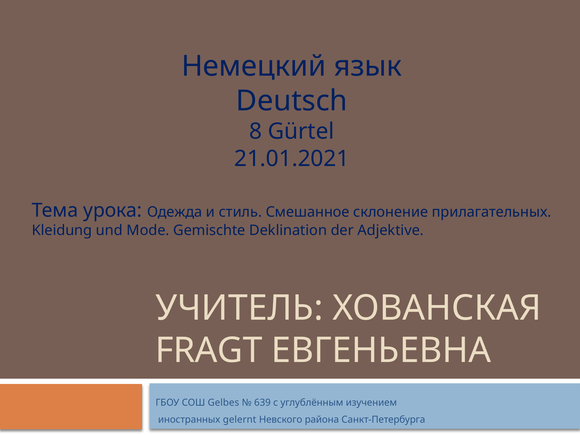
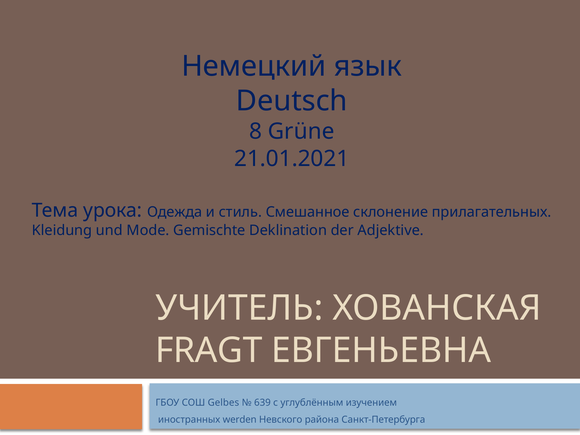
Gürtel: Gürtel -> Grüne (301, 131)
gelernt: gelernt -> werden (240, 420)
